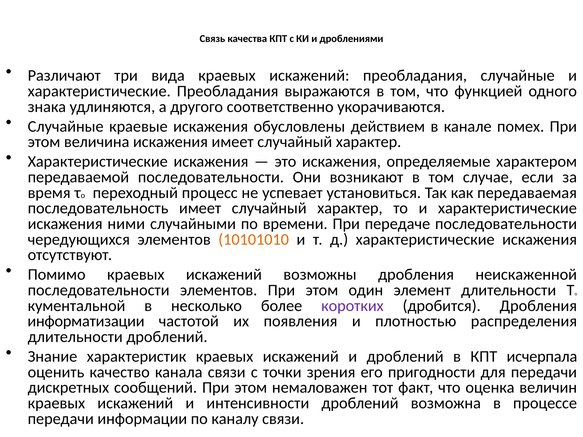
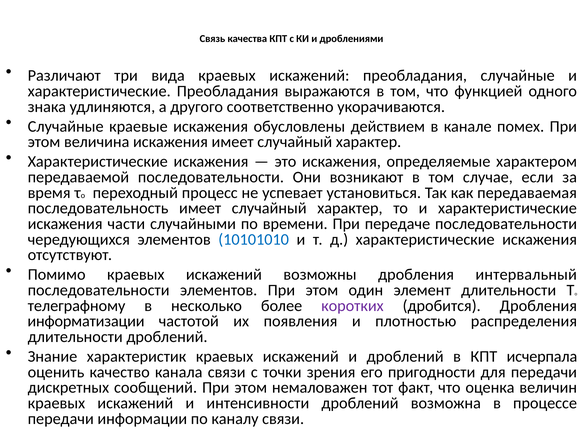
ними: ними -> части (126, 224)
10101010 colour: orange -> blue (254, 240)
неискаженной: неискаженной -> интервальный (526, 275)
кументальной: кументальной -> телеграфному (77, 306)
